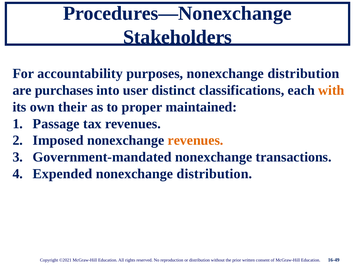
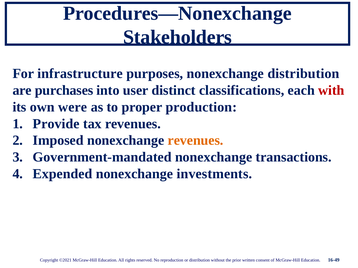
accountability: accountability -> infrastructure (80, 74)
with colour: orange -> red (331, 90)
their: their -> were (73, 107)
maintained: maintained -> production (201, 107)
Passage: Passage -> Provide (56, 124)
distribution: distribution -> investments (214, 174)
